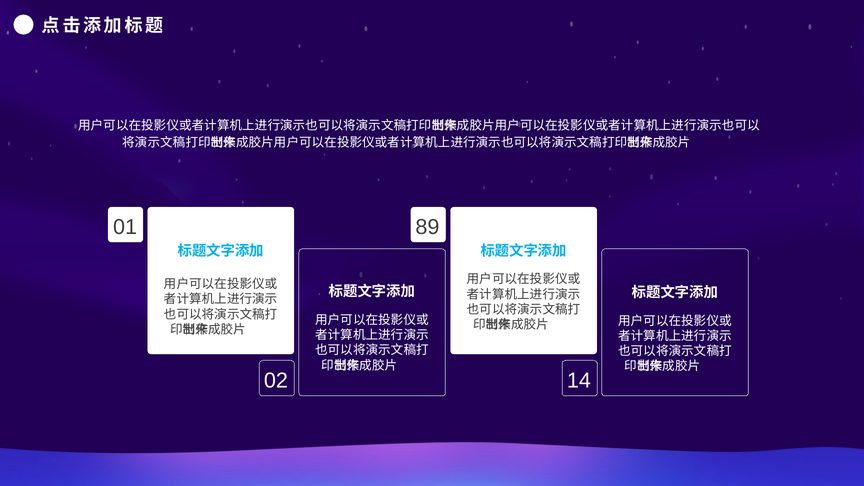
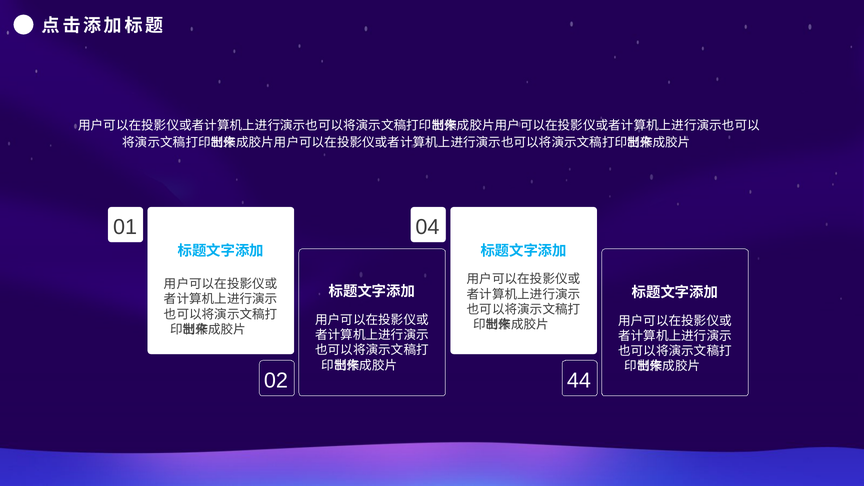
89: 89 -> 04 (427, 227)
14: 14 -> 44 (579, 381)
